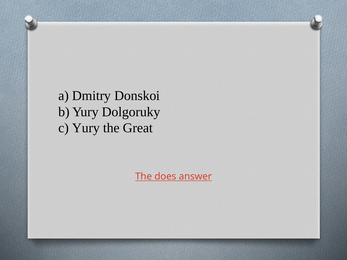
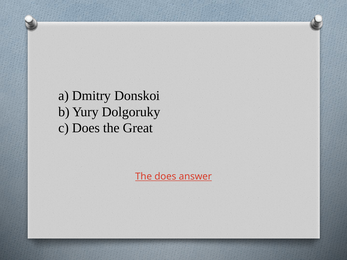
c Yury: Yury -> Does (86, 128)
